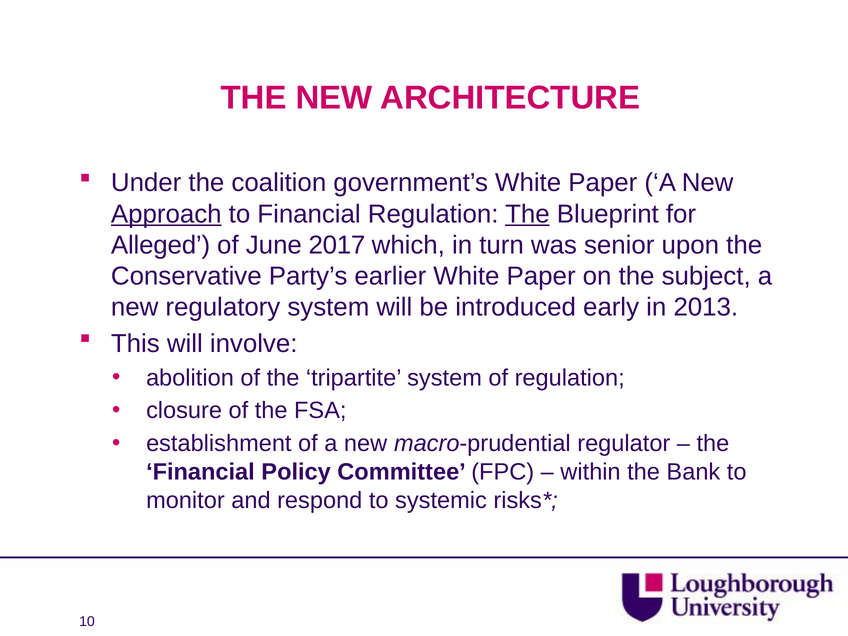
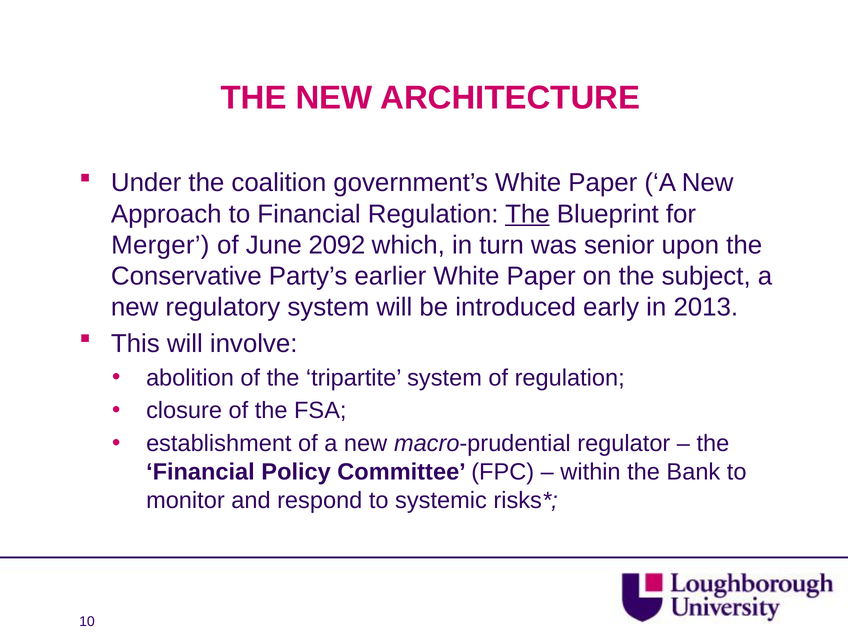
Approach underline: present -> none (166, 214)
Alleged: Alleged -> Merger (160, 245)
2017: 2017 -> 2092 (337, 245)
